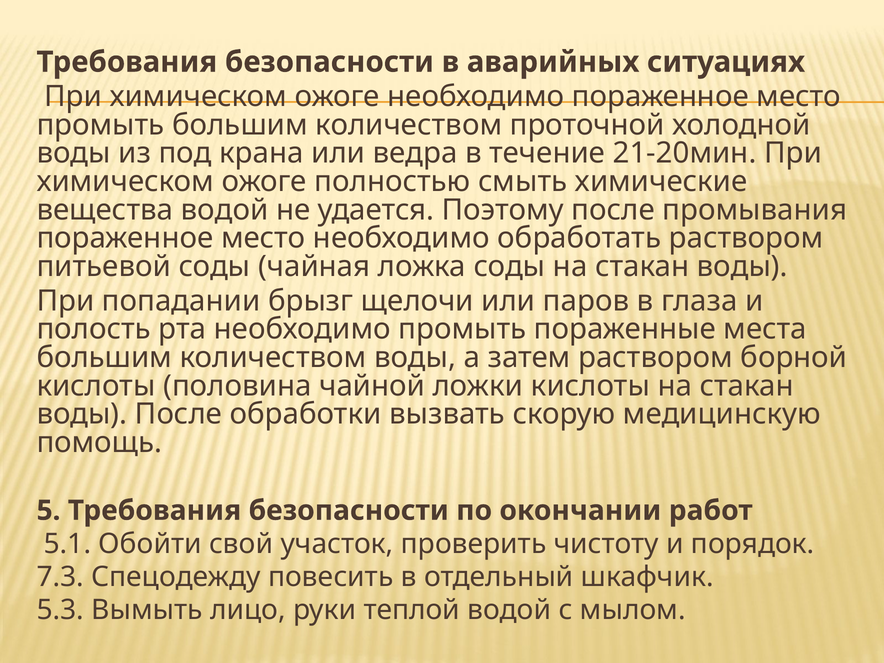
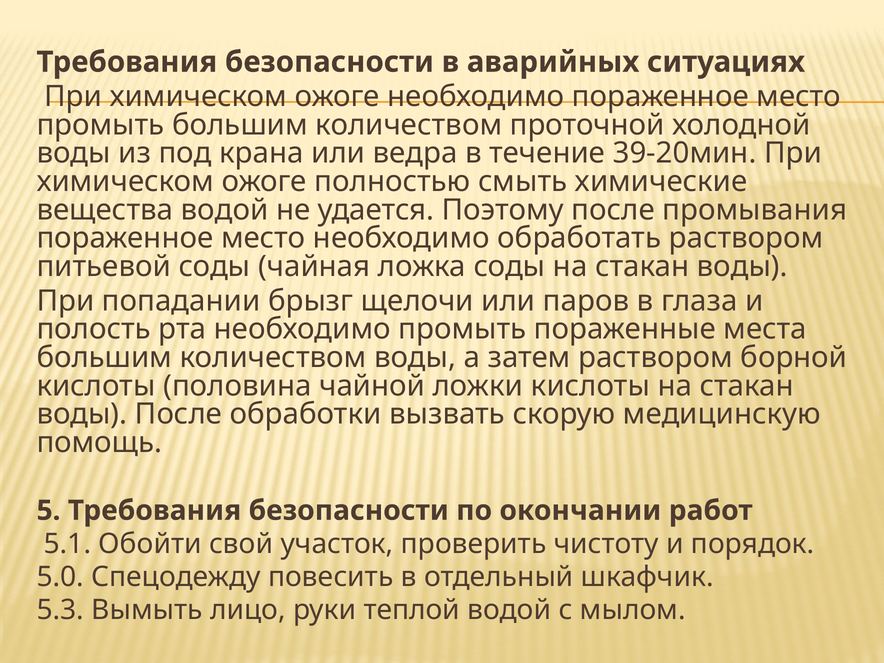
21-20мин: 21-20мин -> 39-20мин (685, 153)
7.3: 7.3 -> 5.0 (60, 577)
